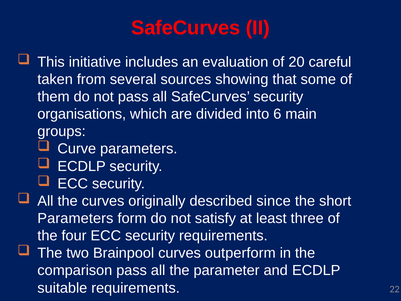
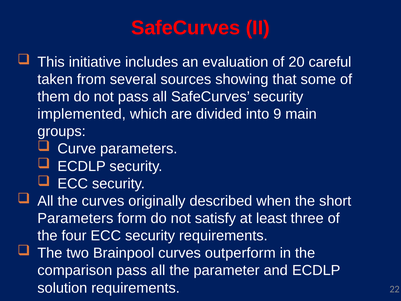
organisations: organisations -> implemented (82, 114)
6: 6 -> 9 (277, 114)
since: since -> when (274, 201)
suitable: suitable -> solution (62, 288)
